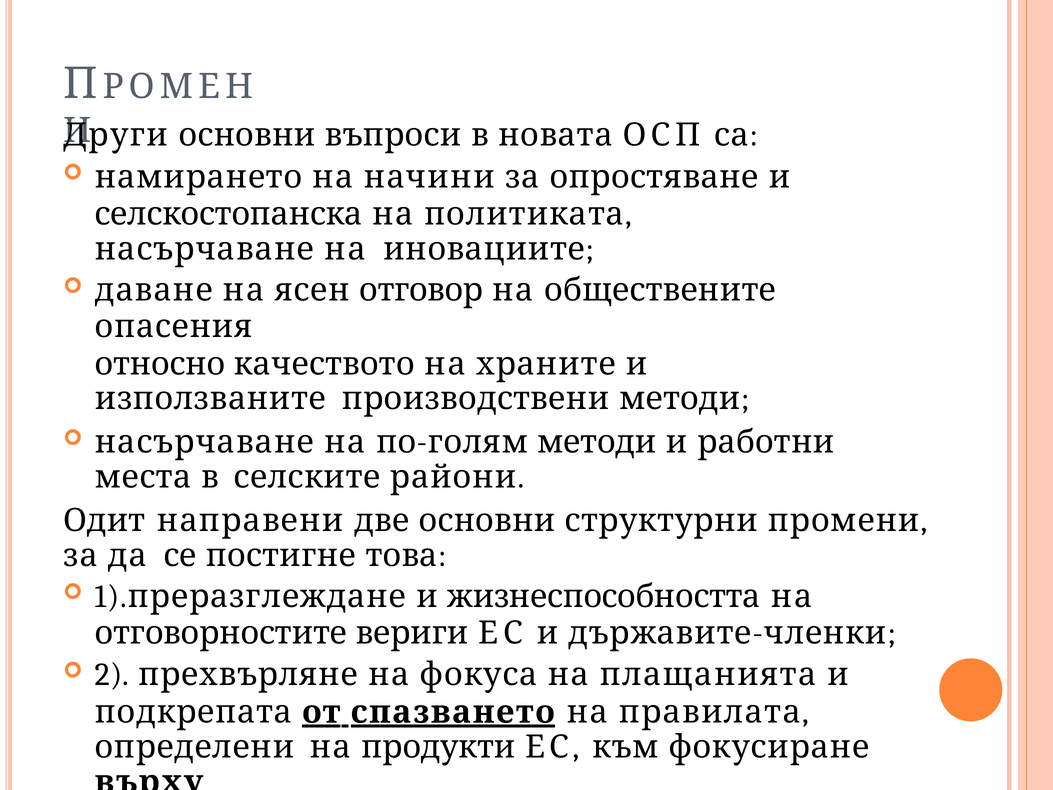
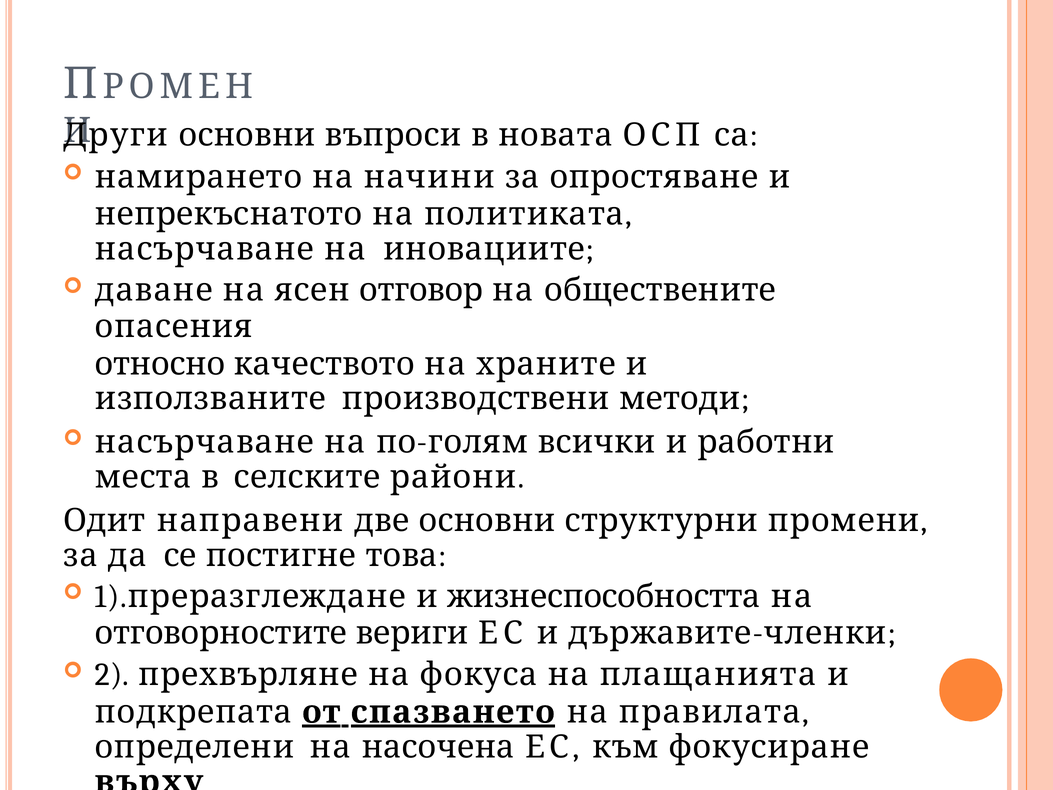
селскостопанска: селскостопанска -> непрекъснатото (228, 214)
методи: методи -> всички (597, 442)
продукти: продукти -> насочена (438, 747)
